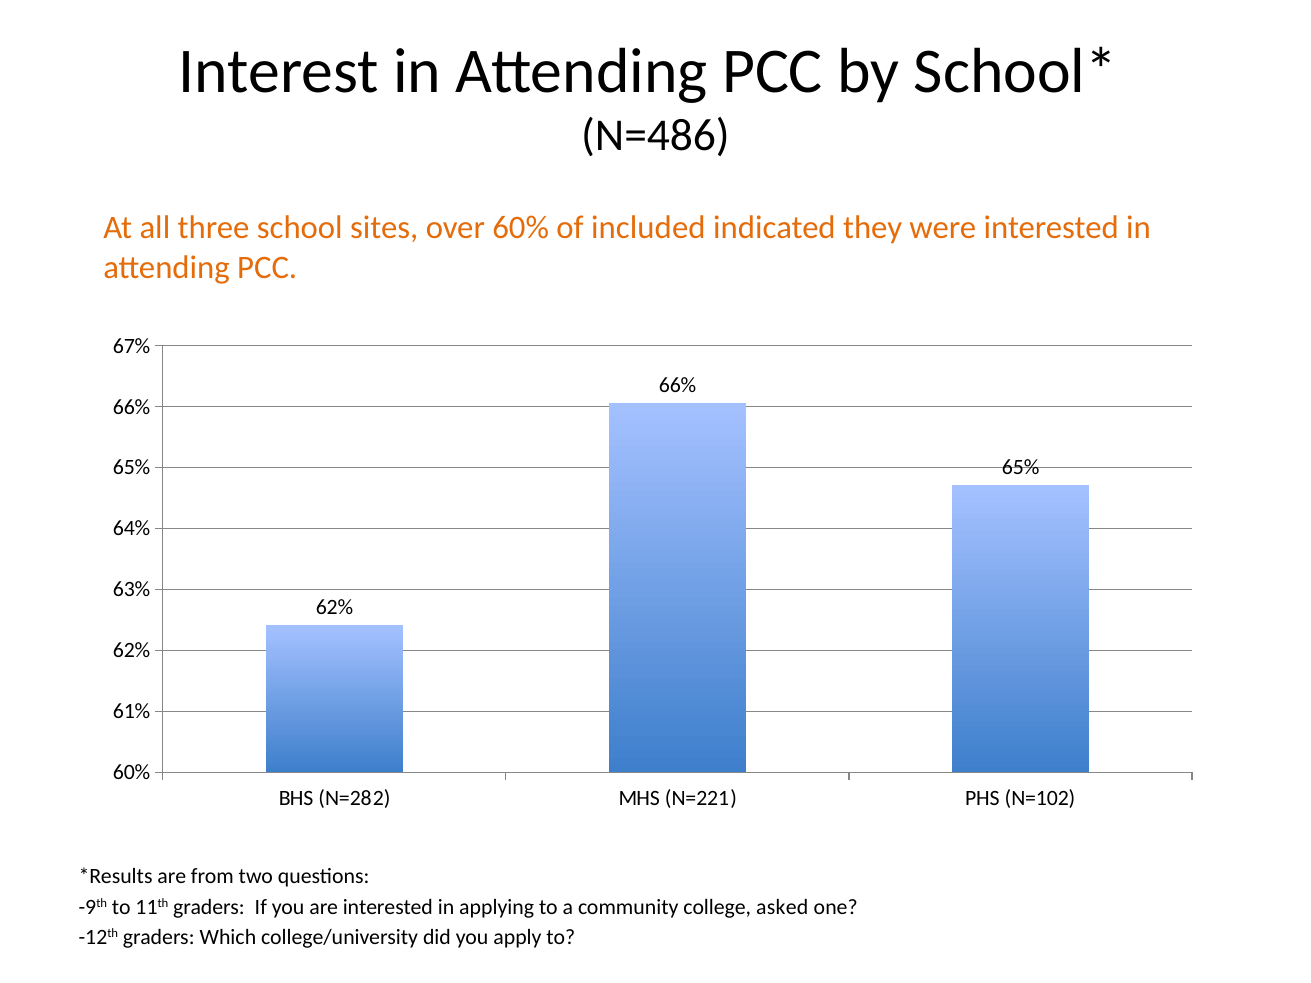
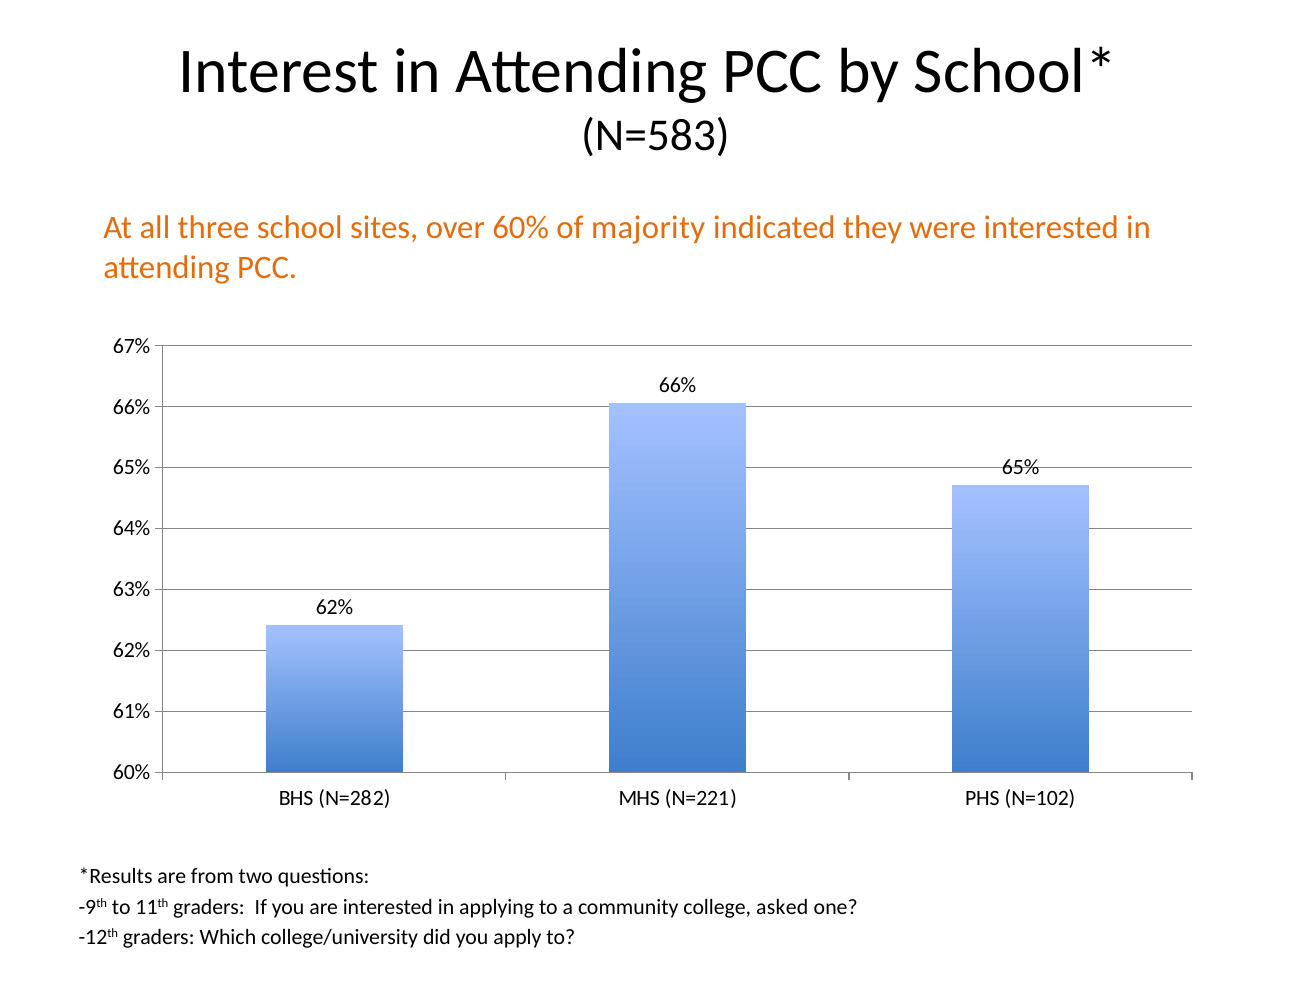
N=486: N=486 -> N=583 (655, 135)
included: included -> majority (648, 228)
